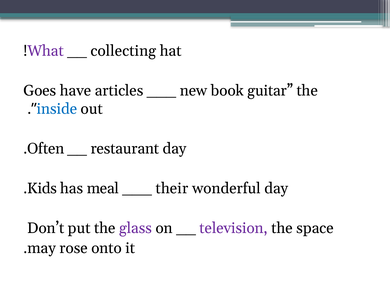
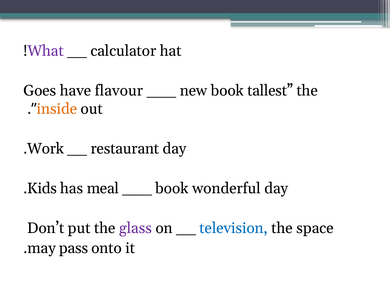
collecting: collecting -> calculator (123, 51)
articles: articles -> flavour (119, 91)
guitar: guitar -> tallest (270, 91)
inside colour: blue -> orange (57, 109)
Often: Often -> Work (46, 148)
their: their -> book (172, 188)
television colour: purple -> blue (234, 228)
rose: rose -> pass (74, 248)
